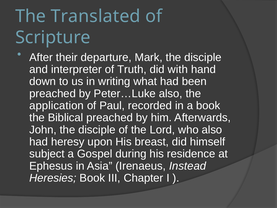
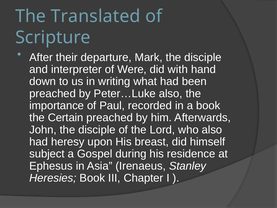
Truth: Truth -> Were (132, 69)
application: application -> importance (57, 106)
Biblical: Biblical -> Certain (66, 118)
Instead: Instead -> Stanley (188, 166)
